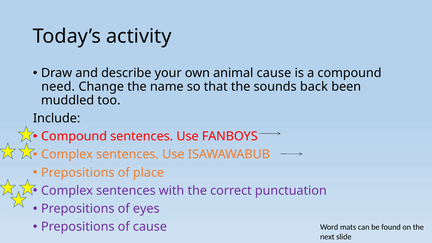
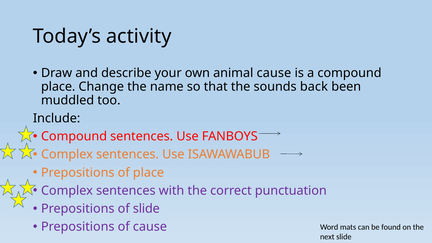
need: need -> place (58, 87)
of eyes: eyes -> slide (146, 209)
